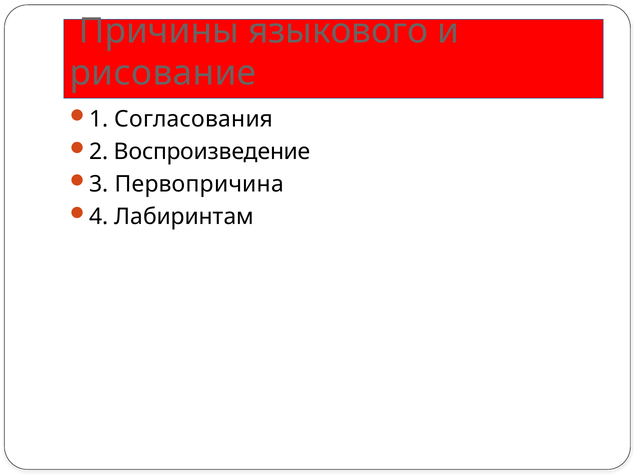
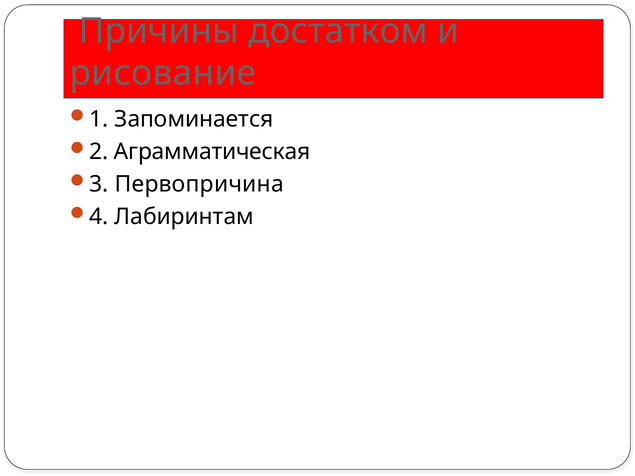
языкового: языкового -> достатком (338, 31)
Согласования: Согласования -> Запоминается (194, 119)
Воспроизведение: Воспроизведение -> Аграмматическая (212, 152)
